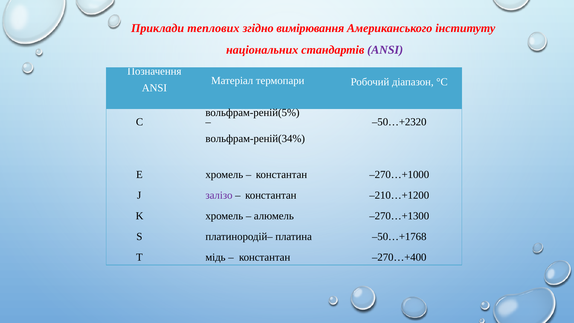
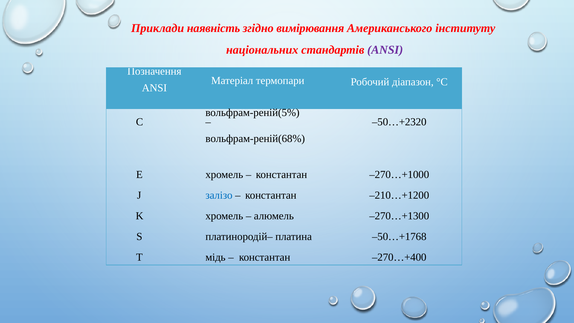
теплових: теплових -> наявність (213, 28)
вольфрам-реній(34%: вольфрам-реній(34% -> вольфрам-реній(68% (255, 139)
залізо colour: purple -> blue (219, 195)
